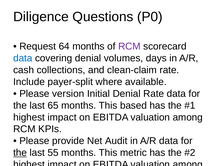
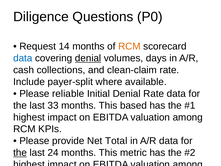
64: 64 -> 14 (64, 46)
RCM colour: purple -> orange (129, 46)
denial underline: none -> present (88, 58)
version: version -> reliable (68, 94)
65: 65 -> 33 (53, 105)
Audit: Audit -> Total (116, 141)
55: 55 -> 24 (53, 152)
